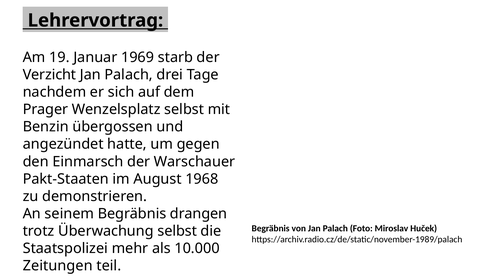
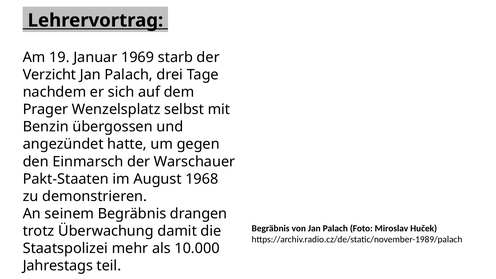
Überwachung selbst: selbst -> damit (177, 231)
Zeitungen: Zeitungen -> Jahrestags (58, 266)
